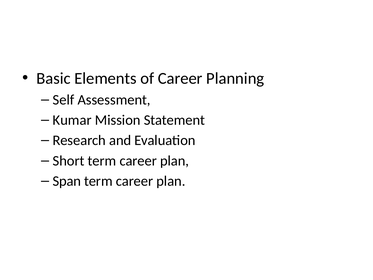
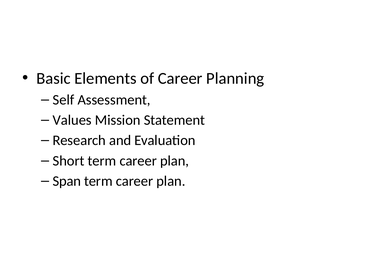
Kumar: Kumar -> Values (72, 120)
